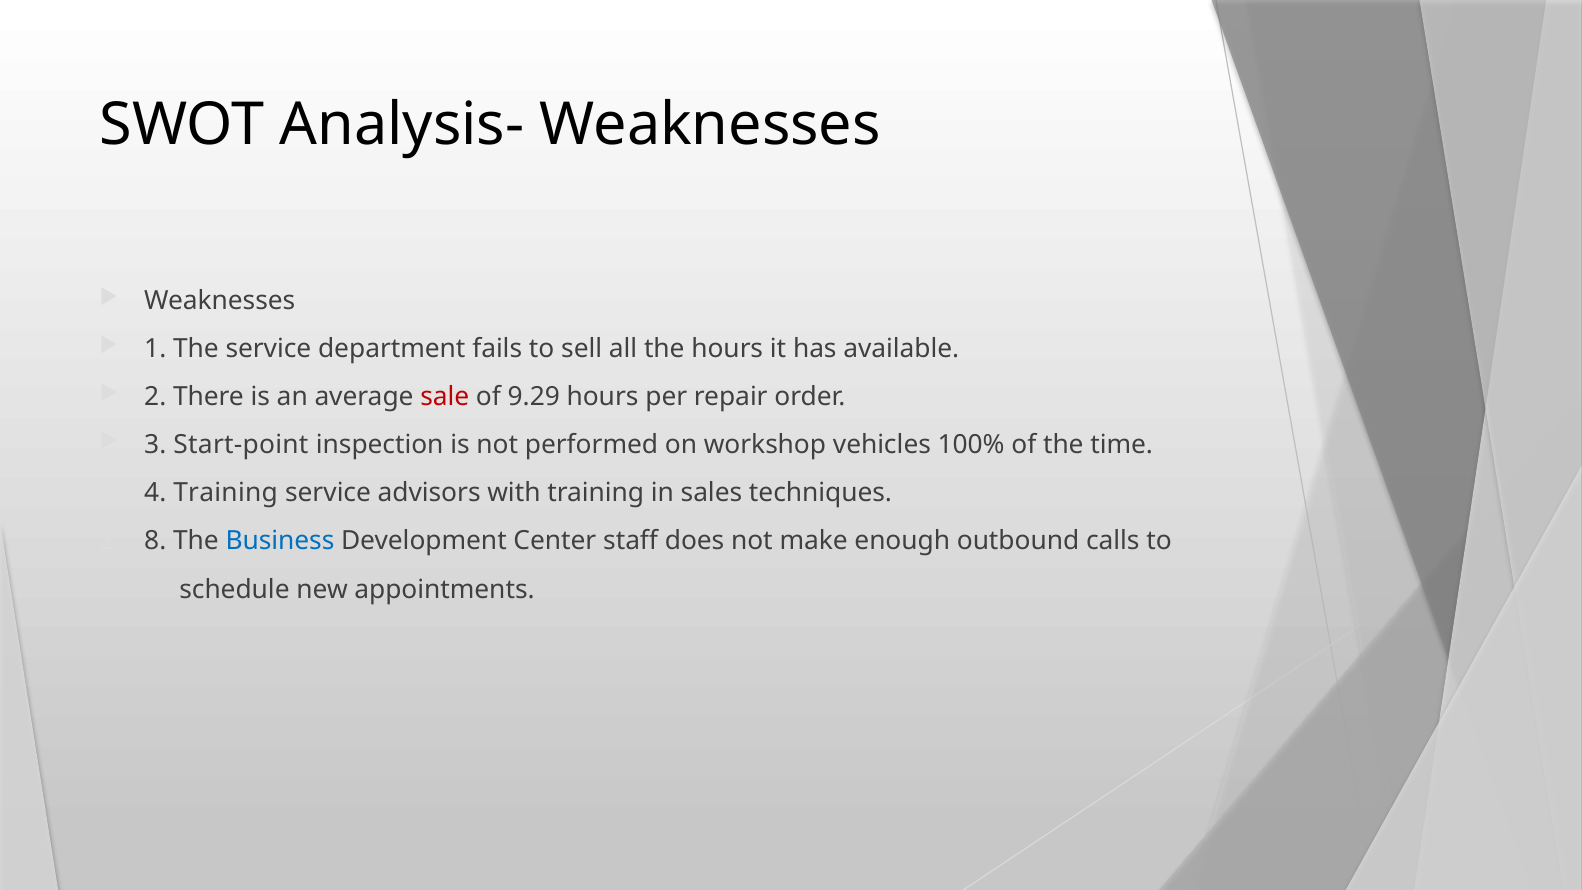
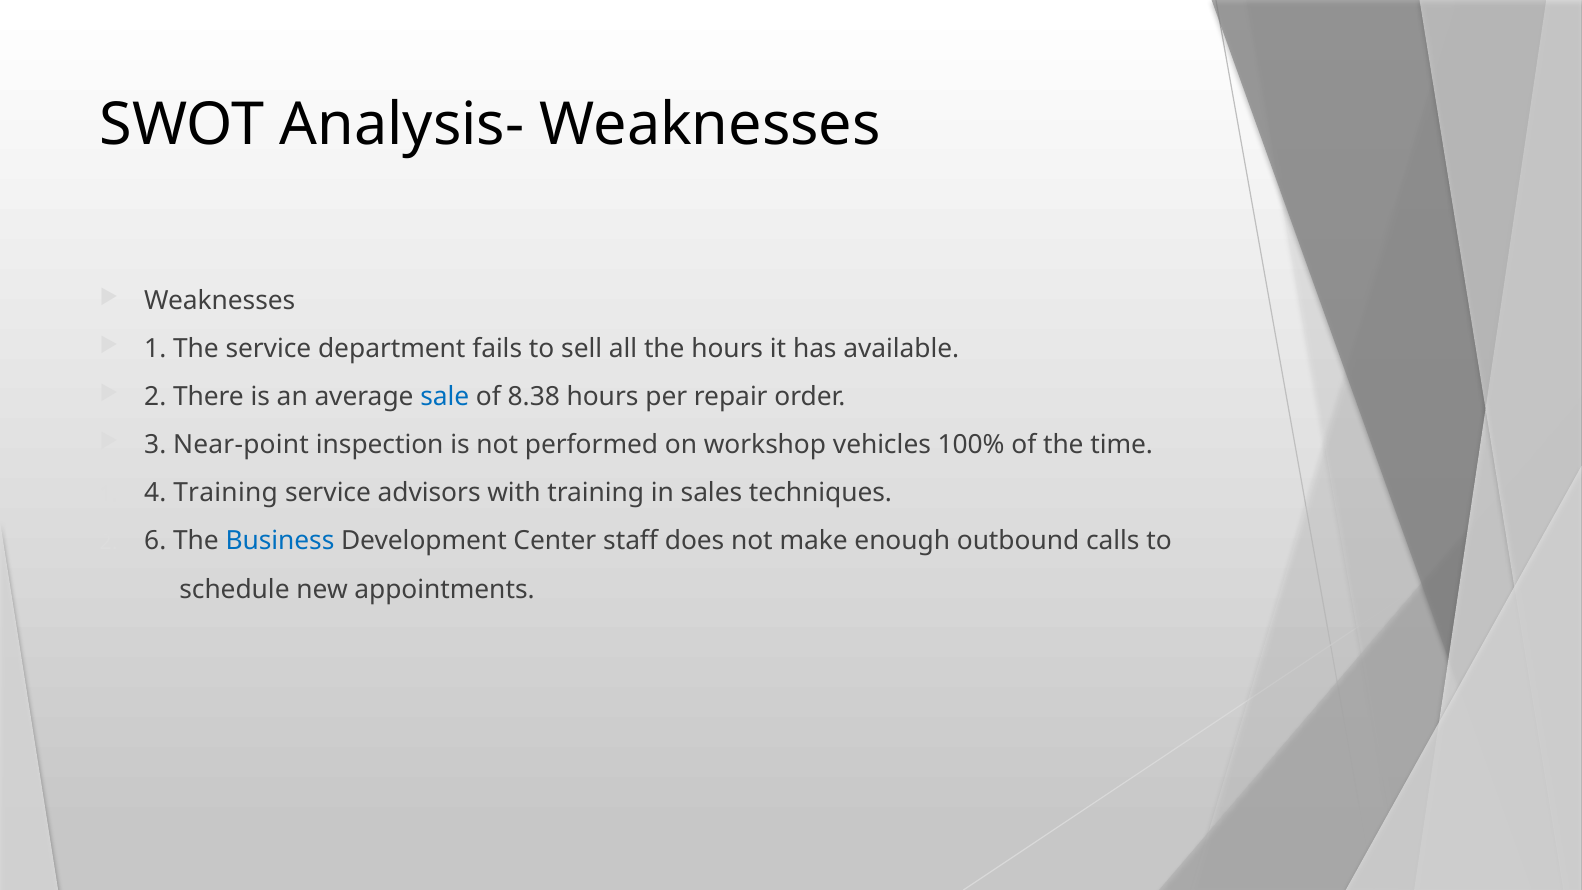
sale colour: red -> blue (445, 397)
9.29: 9.29 -> 8.38 (534, 397)
Start-point: Start-point -> Near-point (241, 445)
8: 8 -> 6 (155, 541)
